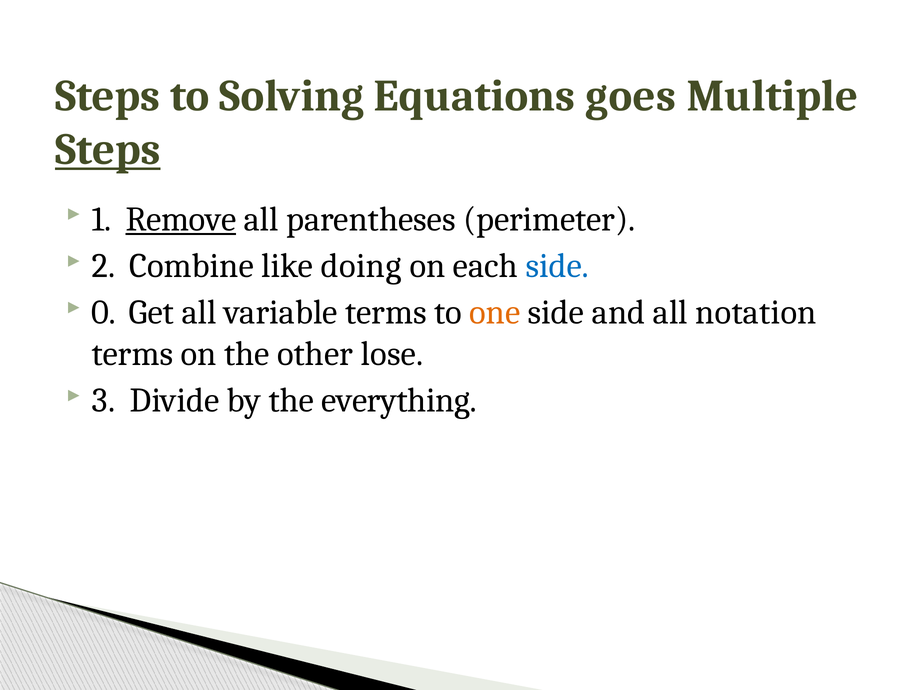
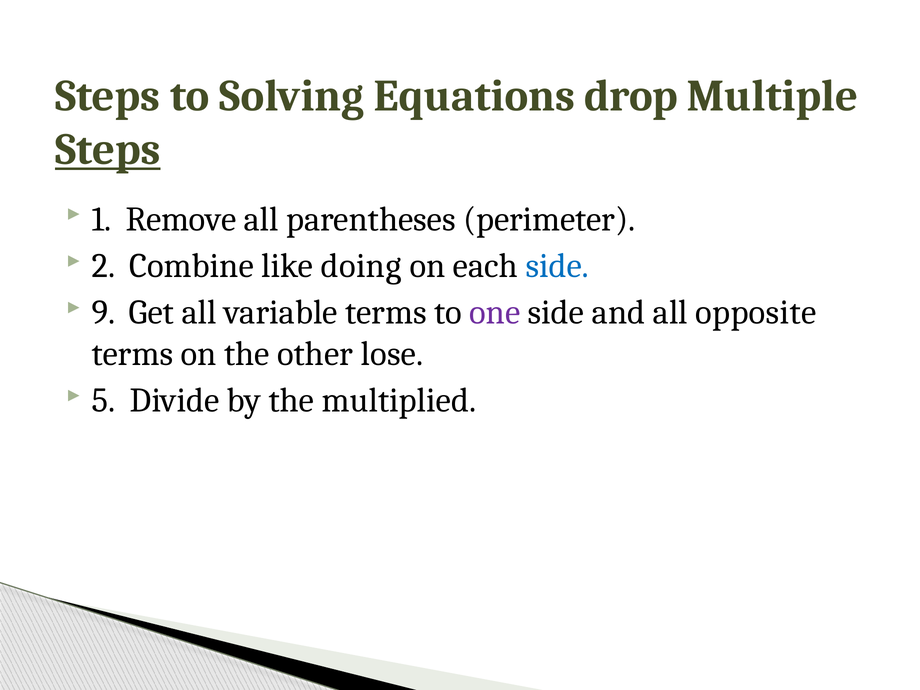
goes: goes -> drop (631, 96)
Remove underline: present -> none (181, 219)
0: 0 -> 9 (103, 312)
one colour: orange -> purple (495, 312)
notation: notation -> opposite (756, 312)
3: 3 -> 5 (104, 400)
everything: everything -> multiplied (399, 400)
